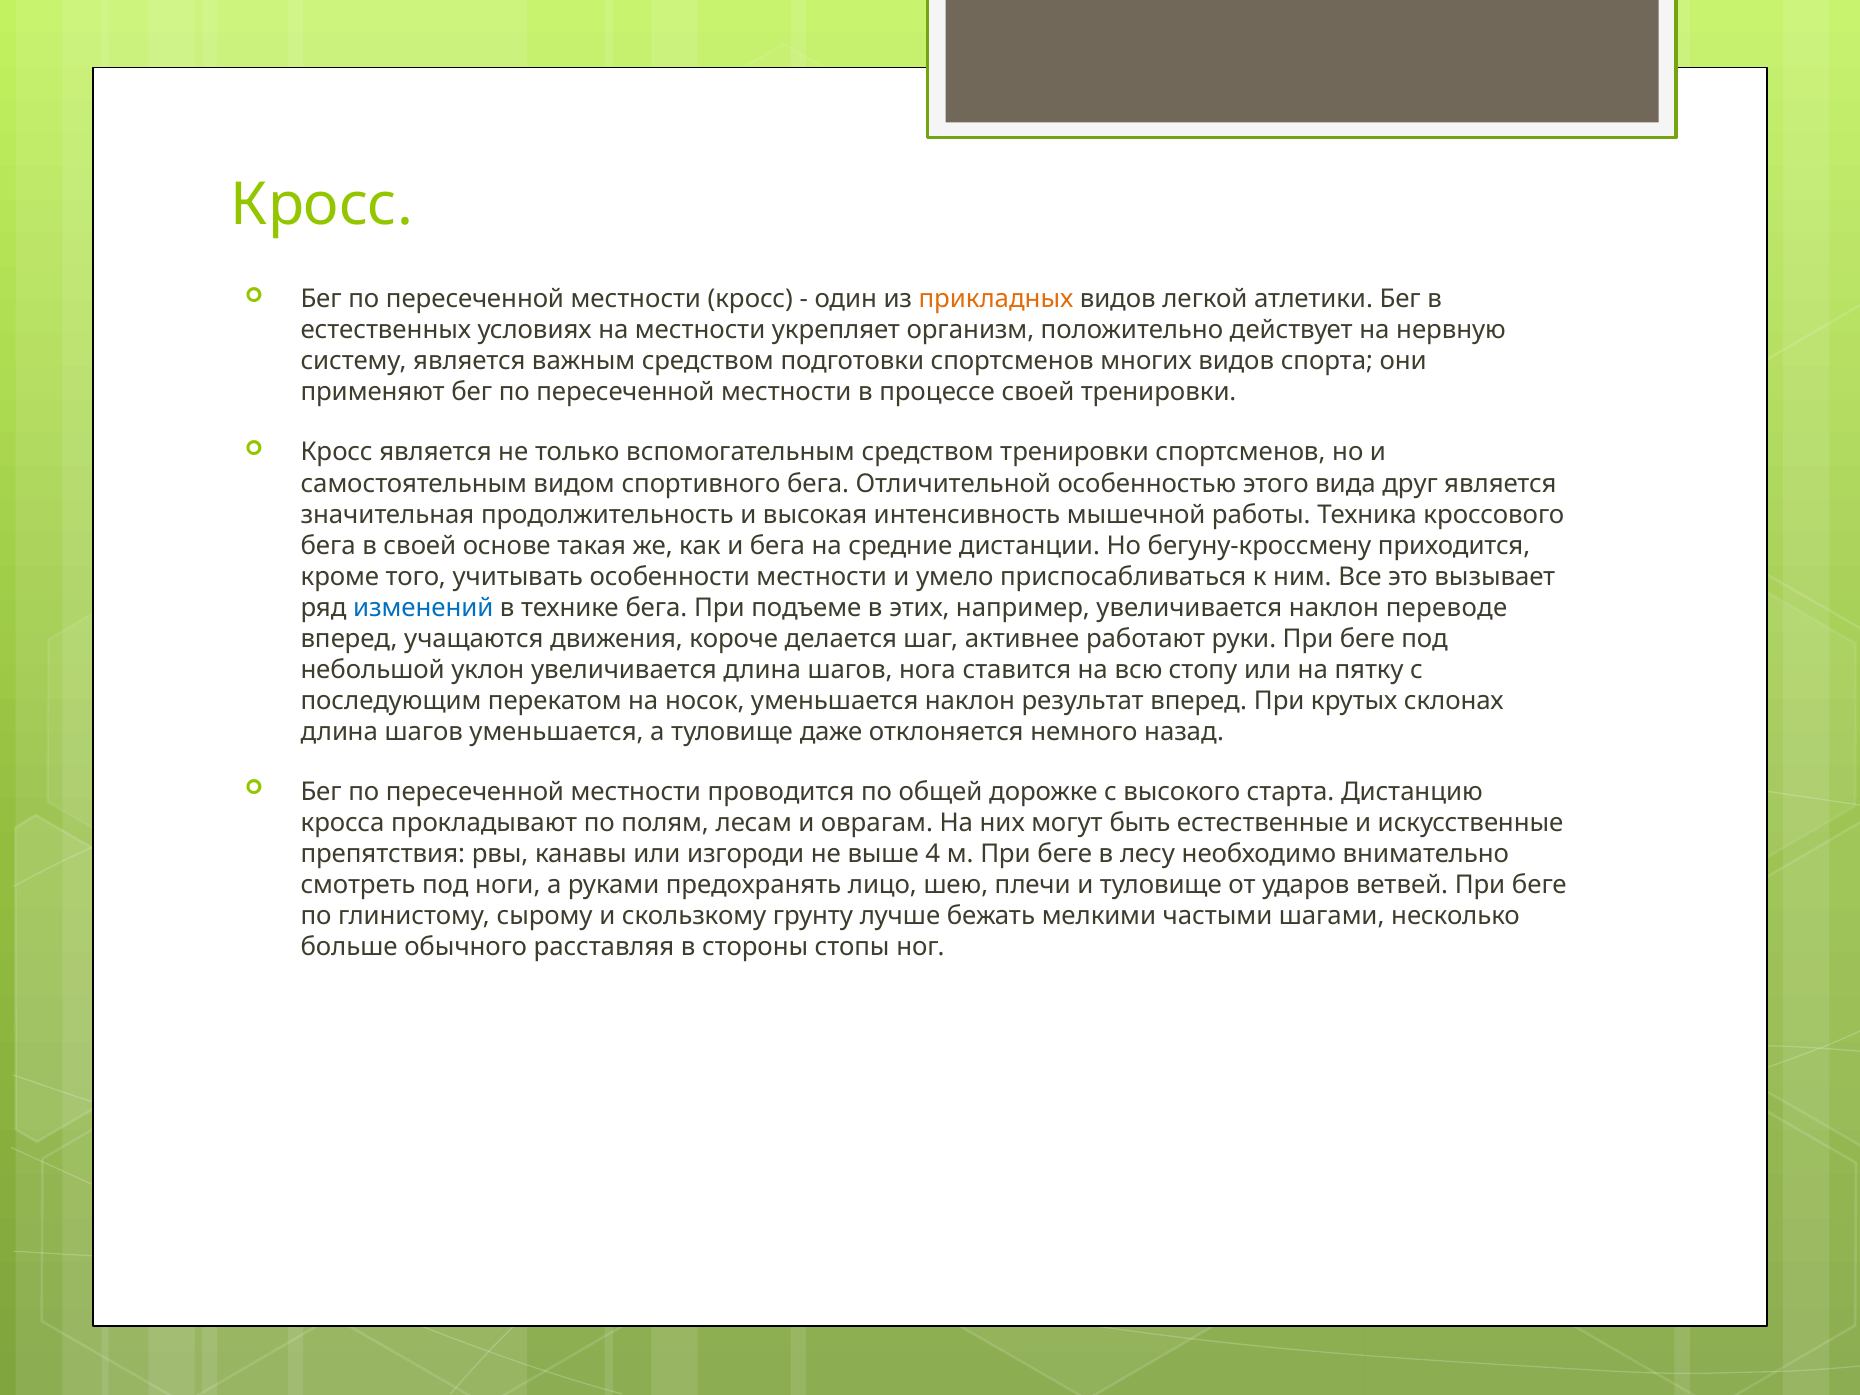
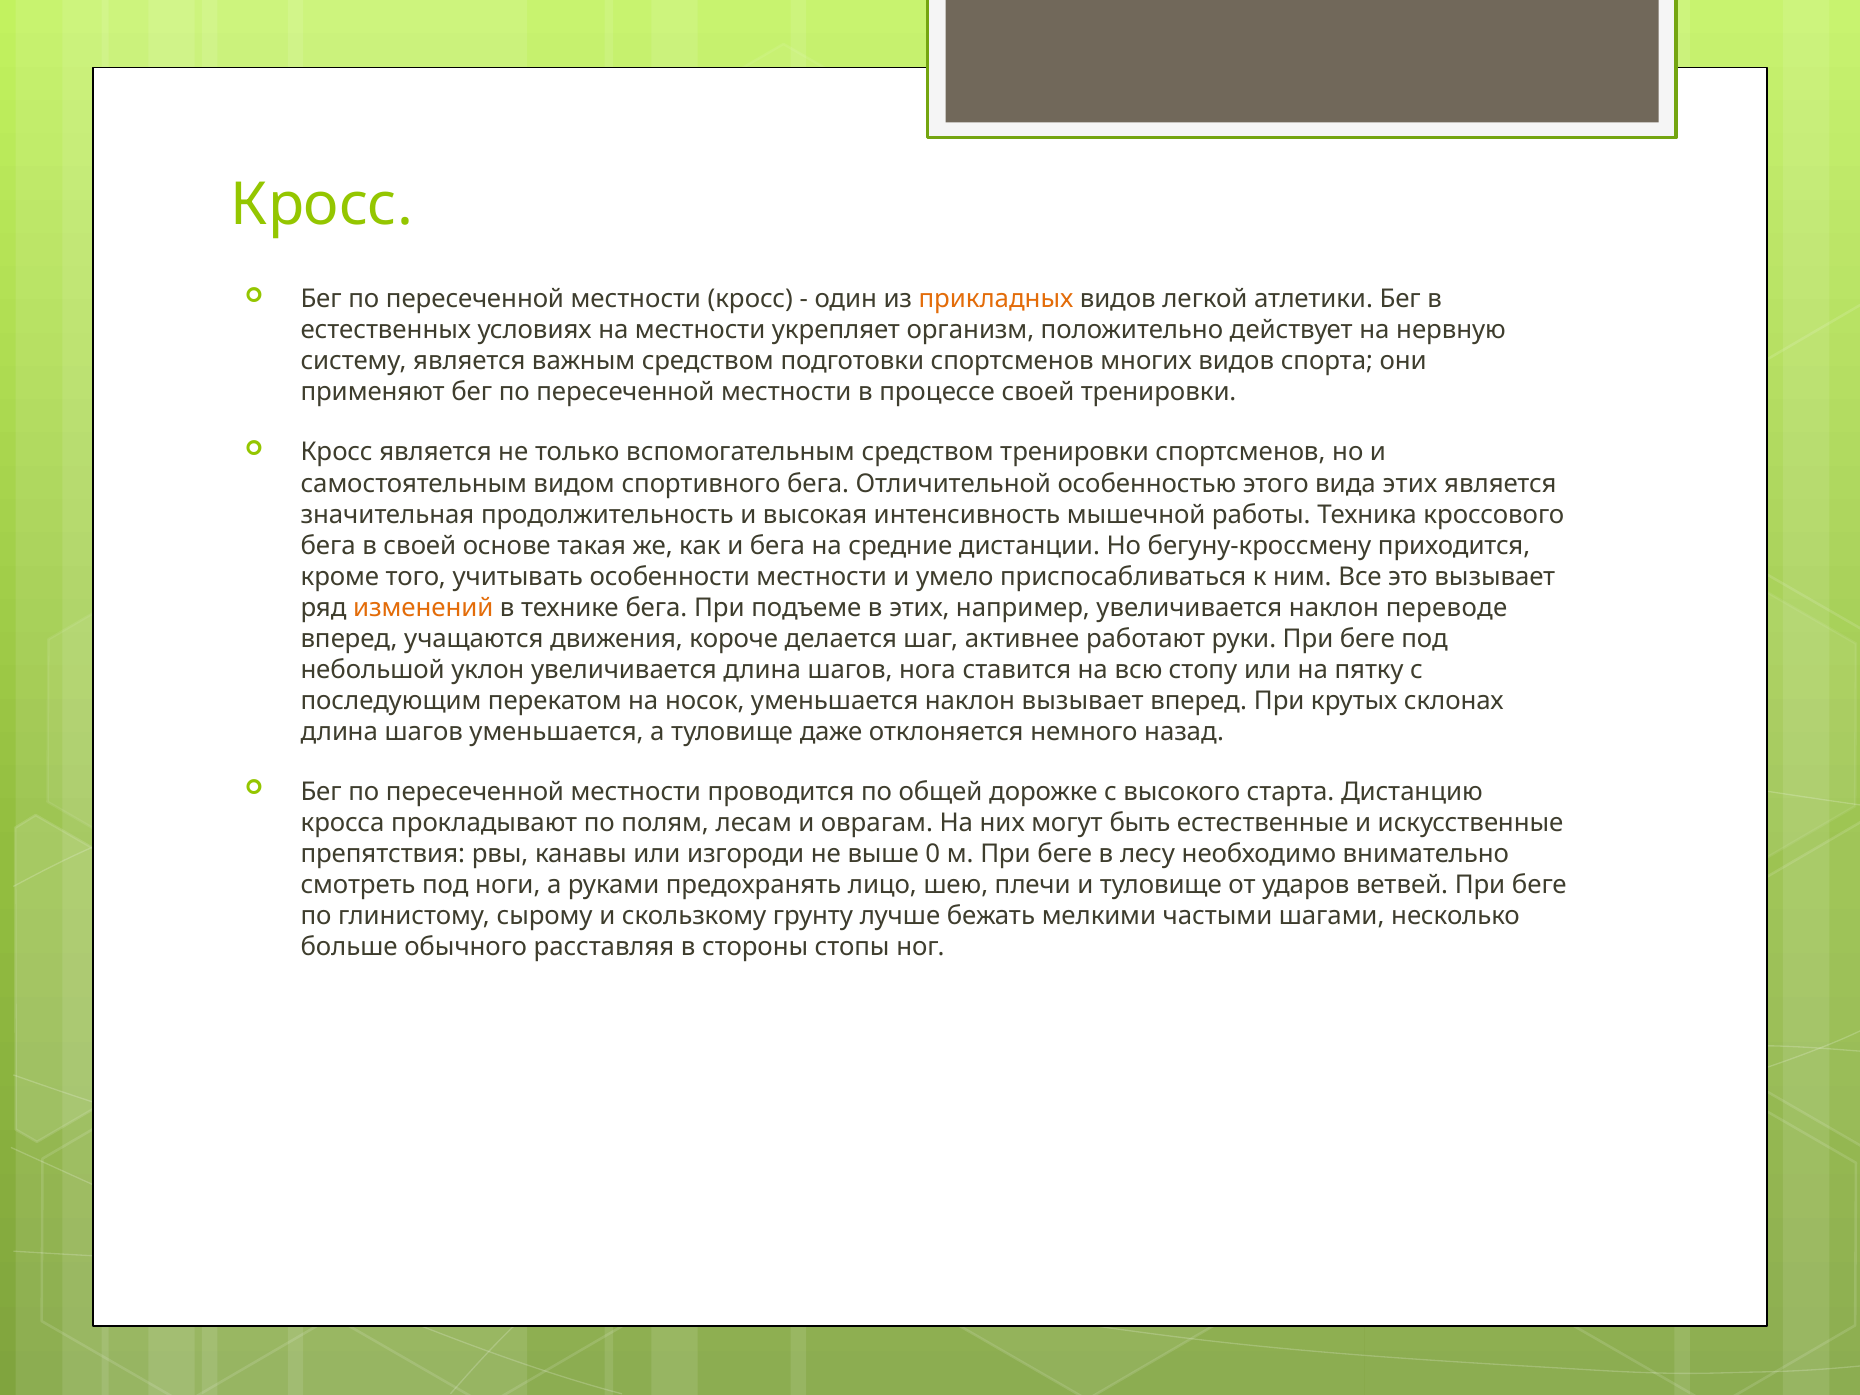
вида друг: друг -> этих (1410, 483)
изменений colour: blue -> orange (423, 608)
наклон результат: результат -> вызывает (1083, 701)
4: 4 -> 0 (933, 854)
